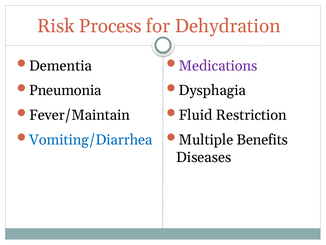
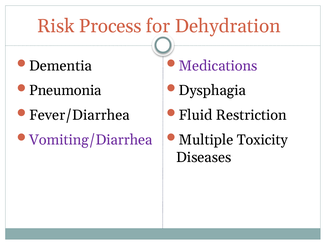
Fever/Maintain: Fever/Maintain -> Fever/Diarrhea (79, 115)
Vomiting/Diarrhea colour: blue -> purple (91, 140)
Benefits: Benefits -> Toxicity (262, 140)
